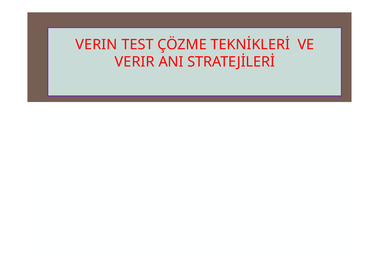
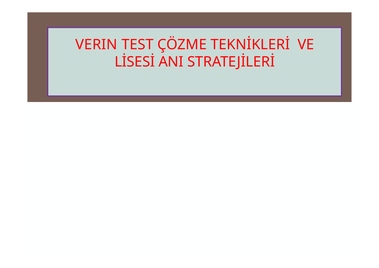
VERIR: VERIR -> LİSESİ (135, 62)
